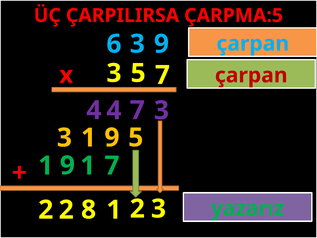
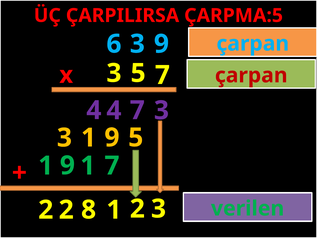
yazarız: yazarız -> verilen (248, 208)
